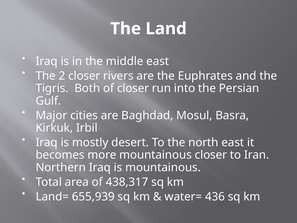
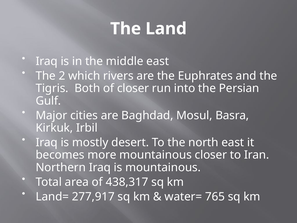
2 closer: closer -> which (84, 76)
655,939: 655,939 -> 277,917 (93, 196)
436: 436 -> 765 (215, 196)
